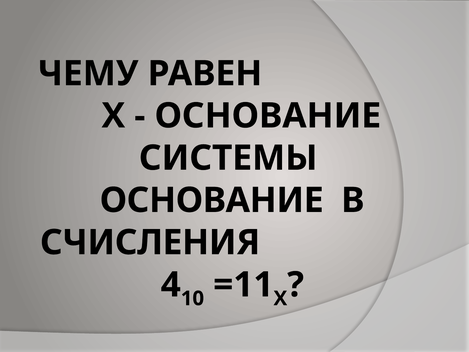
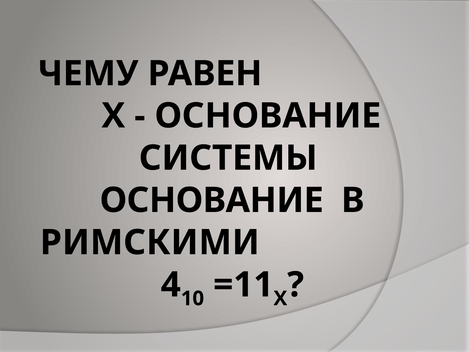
СЧИСЛЕНИЯ: СЧИСЛЕНИЯ -> РИМСКИМИ (150, 242)
